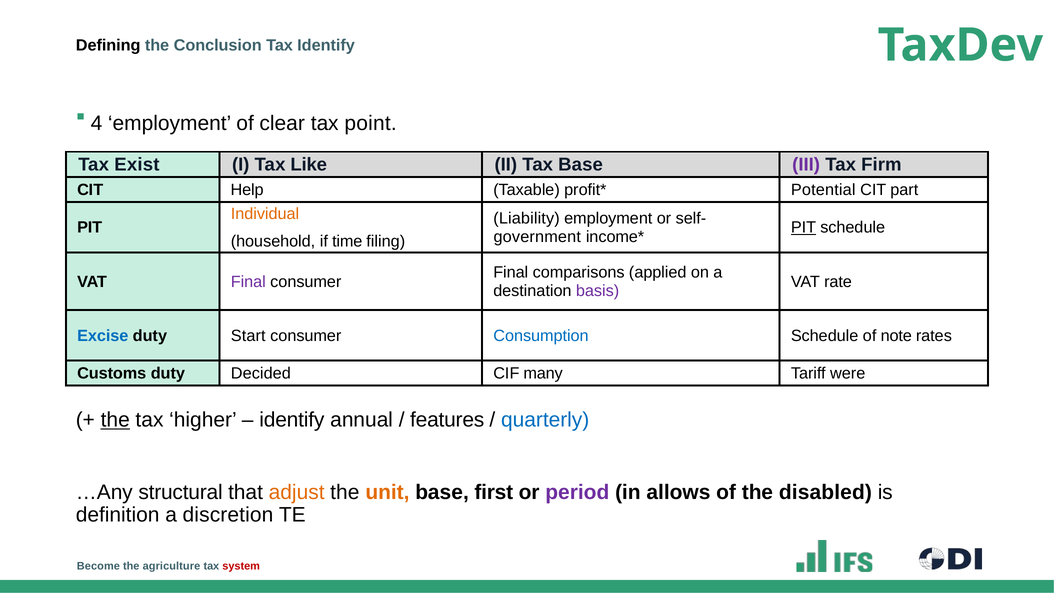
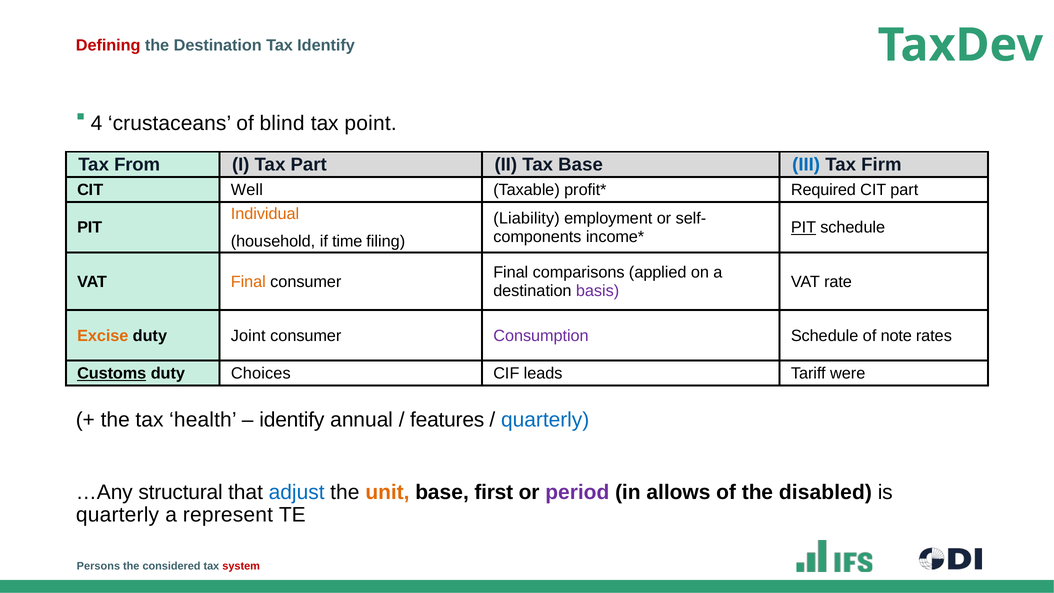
Defining colour: black -> red (108, 45)
the Conclusion: Conclusion -> Destination (218, 45)
employment: employment -> crustaceans (170, 123)
clear: clear -> blind (282, 123)
Exist: Exist -> From (137, 165)
Tax Like: Like -> Part (309, 165)
III colour: purple -> blue (806, 165)
Help: Help -> Well (247, 190)
Potential: Potential -> Required (823, 190)
government: government -> components (537, 237)
Final colour: purple -> orange (248, 282)
Excise colour: blue -> orange (103, 336)
Start: Start -> Joint (248, 336)
Consumption colour: blue -> purple (541, 336)
Customs underline: none -> present (112, 373)
Decided: Decided -> Choices (261, 373)
many: many -> leads (543, 373)
the underline: present -> none (115, 420)
higher: higher -> health (203, 420)
adjust colour: orange -> blue (297, 492)
definition: definition -> quarterly (118, 515)
discretion: discretion -> represent (228, 515)
Become: Become -> Persons (98, 566)
agriculture: agriculture -> considered (172, 566)
